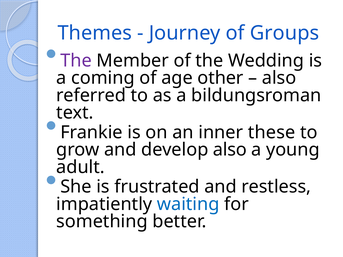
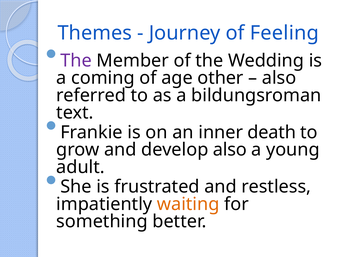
Groups: Groups -> Feeling (284, 33)
these: these -> death (272, 132)
waiting colour: blue -> orange (188, 204)
